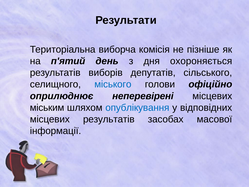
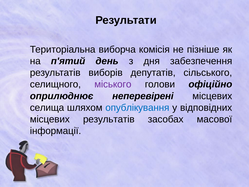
охороняється: охороняється -> забезпечення (201, 61)
міського colour: blue -> purple (113, 84)
міським: міським -> селища (47, 108)
